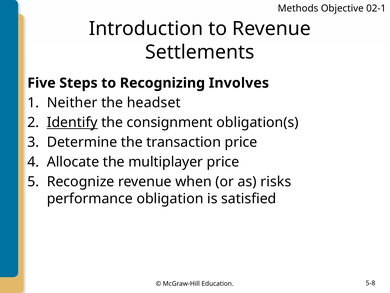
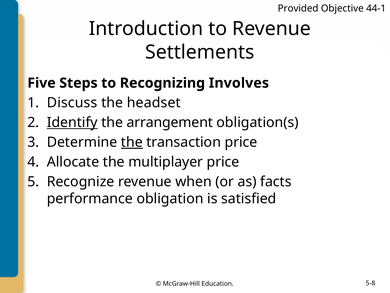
Methods: Methods -> Provided (298, 8)
02-1: 02-1 -> 44-1 (376, 8)
Neither: Neither -> Discuss (72, 103)
consignment: consignment -> arrangement (170, 122)
the underline: none -> present (132, 142)
risks: risks -> facts (276, 181)
